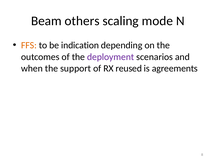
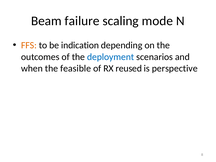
others: others -> failure (82, 21)
deployment colour: purple -> blue (111, 57)
support: support -> feasible (76, 68)
agreements: agreements -> perspective (175, 68)
